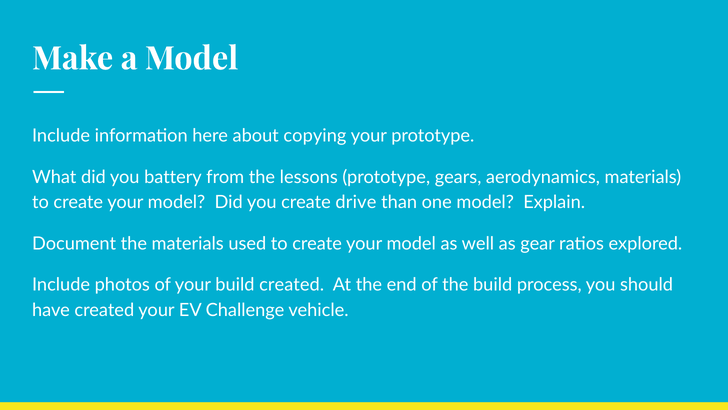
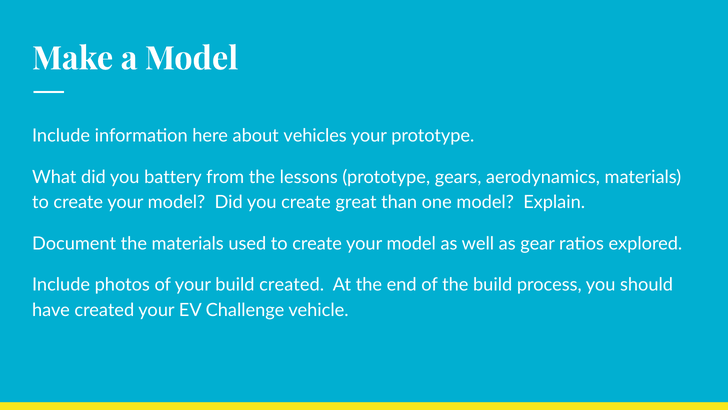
copying: copying -> vehicles (315, 136)
drive: drive -> great (356, 202)
